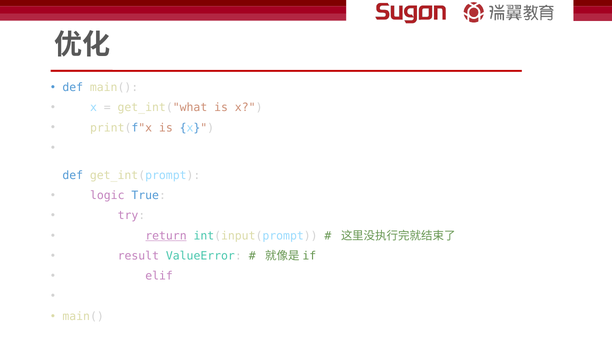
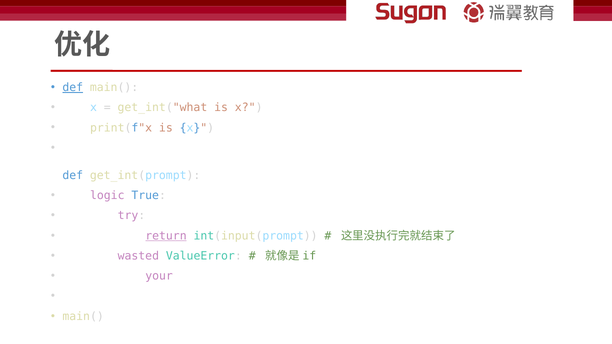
def underline: none -> present (73, 88)
result: result -> wasted (138, 256)
elif: elif -> your (159, 276)
